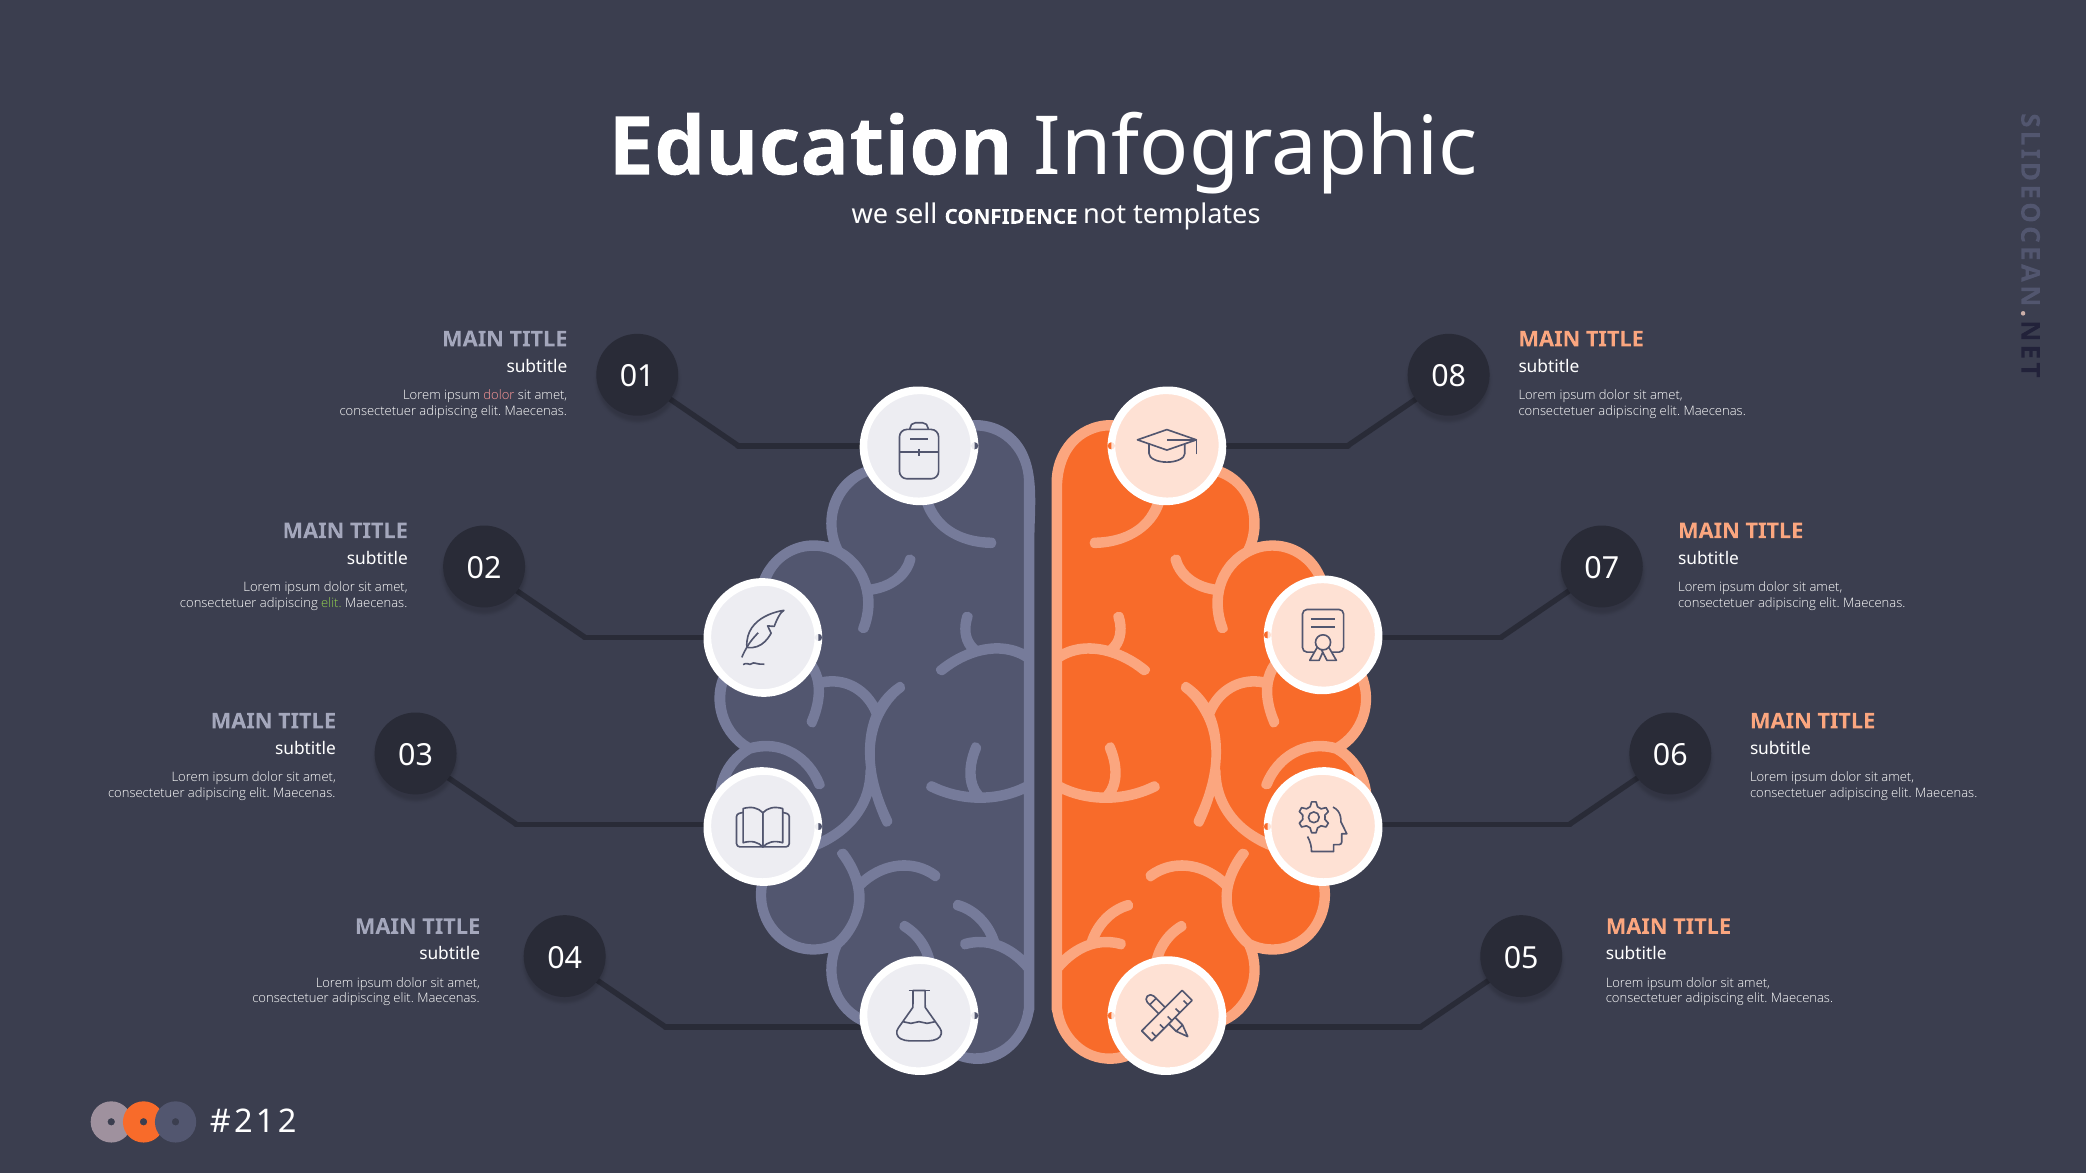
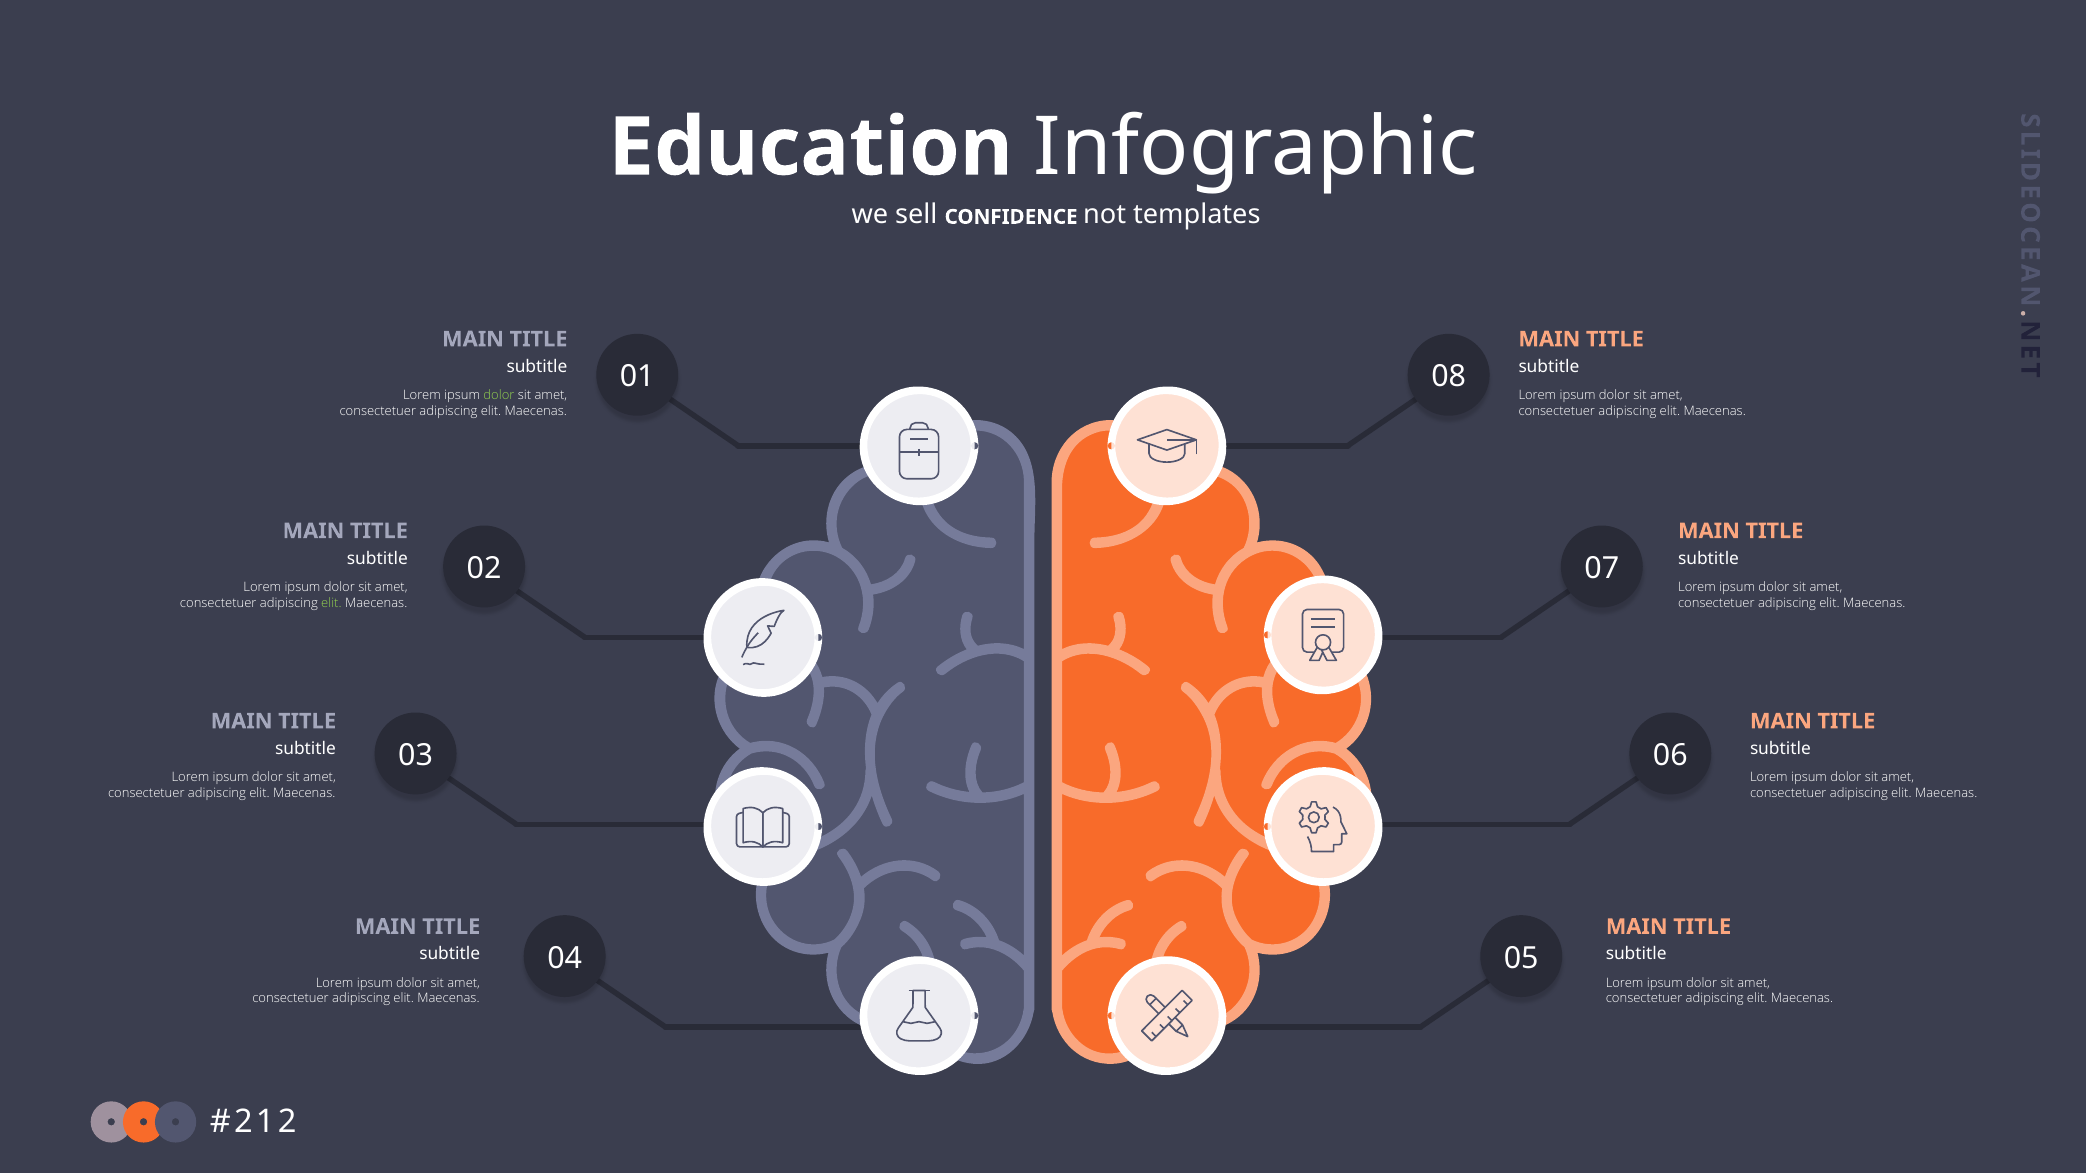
dolor colour: pink -> light green (499, 395)
